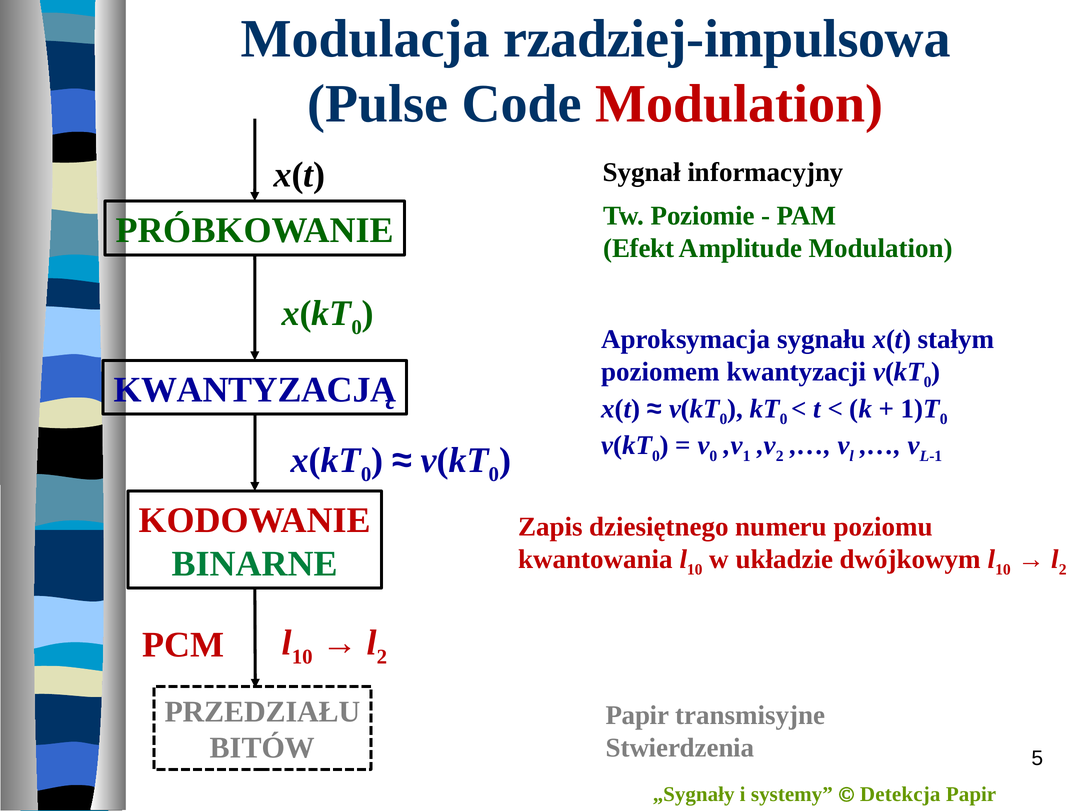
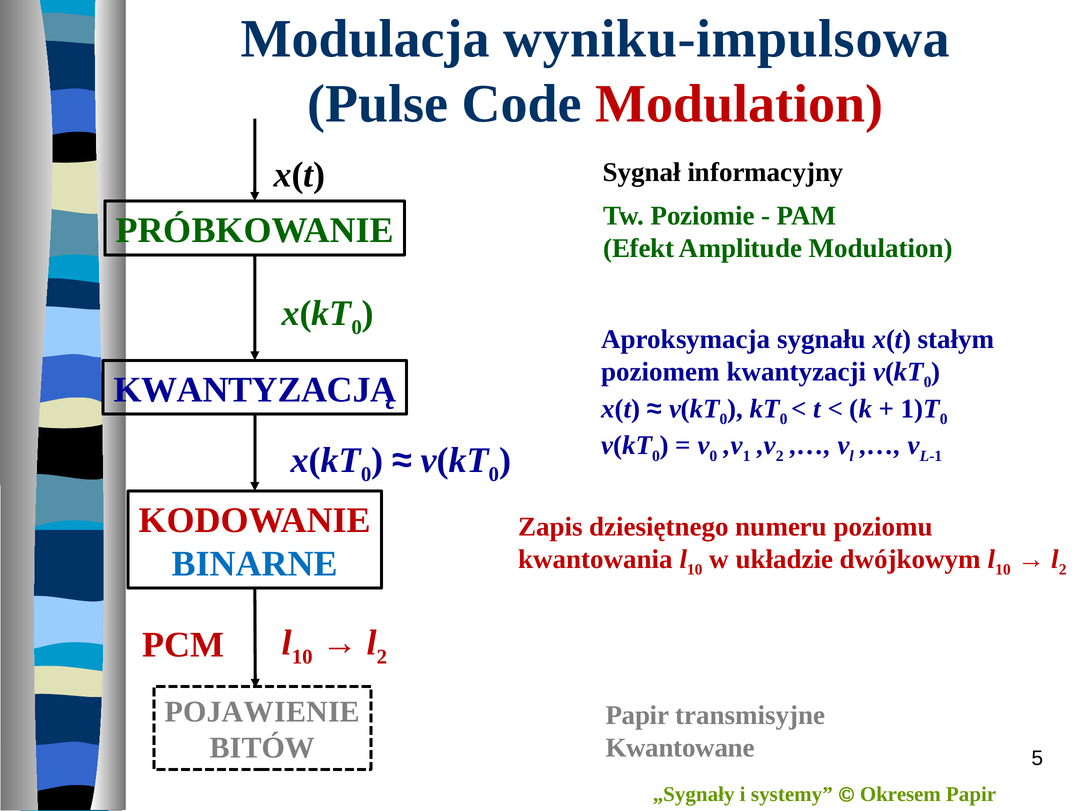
rzadziej-impulsowa: rzadziej-impulsowa -> wyniku-impulsowa (726, 39)
BINARNE colour: green -> blue (255, 564)
PRZEDZIAŁU: PRZEDZIAŁU -> POJAWIENIE (262, 712)
Stwierdzenia: Stwierdzenia -> Kwantowane (680, 748)
Detekcja: Detekcja -> Okresem (900, 794)
